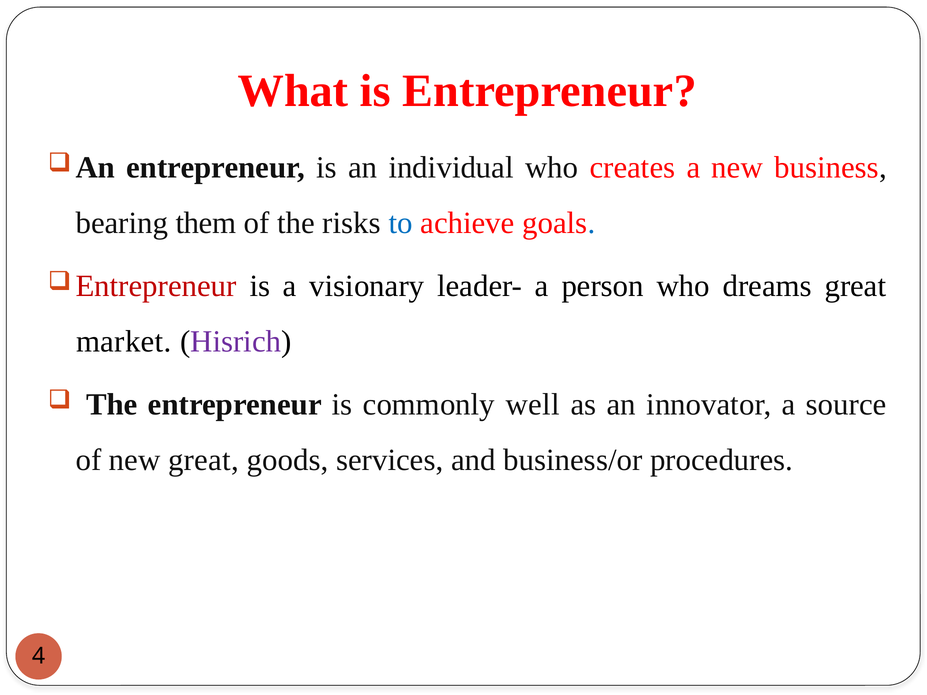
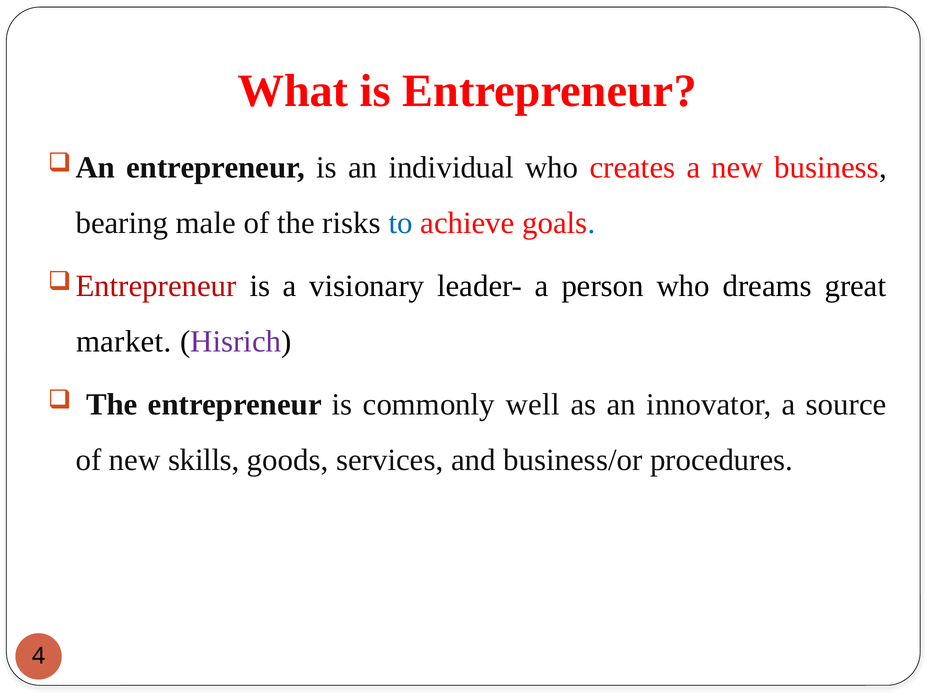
them: them -> male (206, 223)
new great: great -> skills (204, 460)
